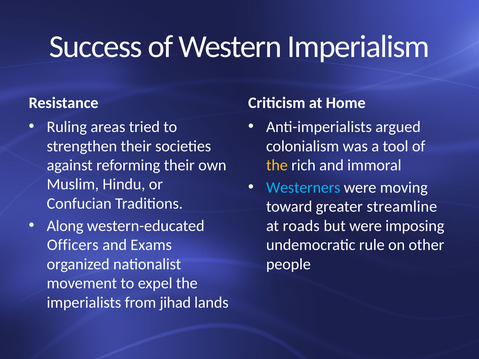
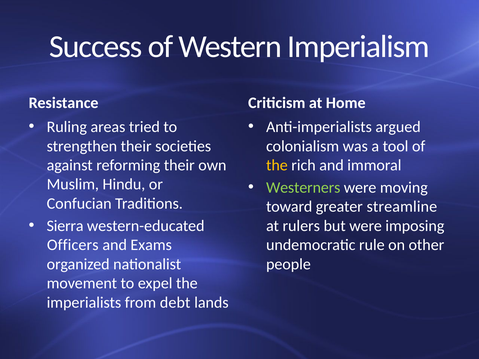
Westerners colour: light blue -> light green (303, 188)
Along: Along -> Sierra (65, 226)
roads: roads -> rulers (301, 226)
jihad: jihad -> debt (175, 303)
